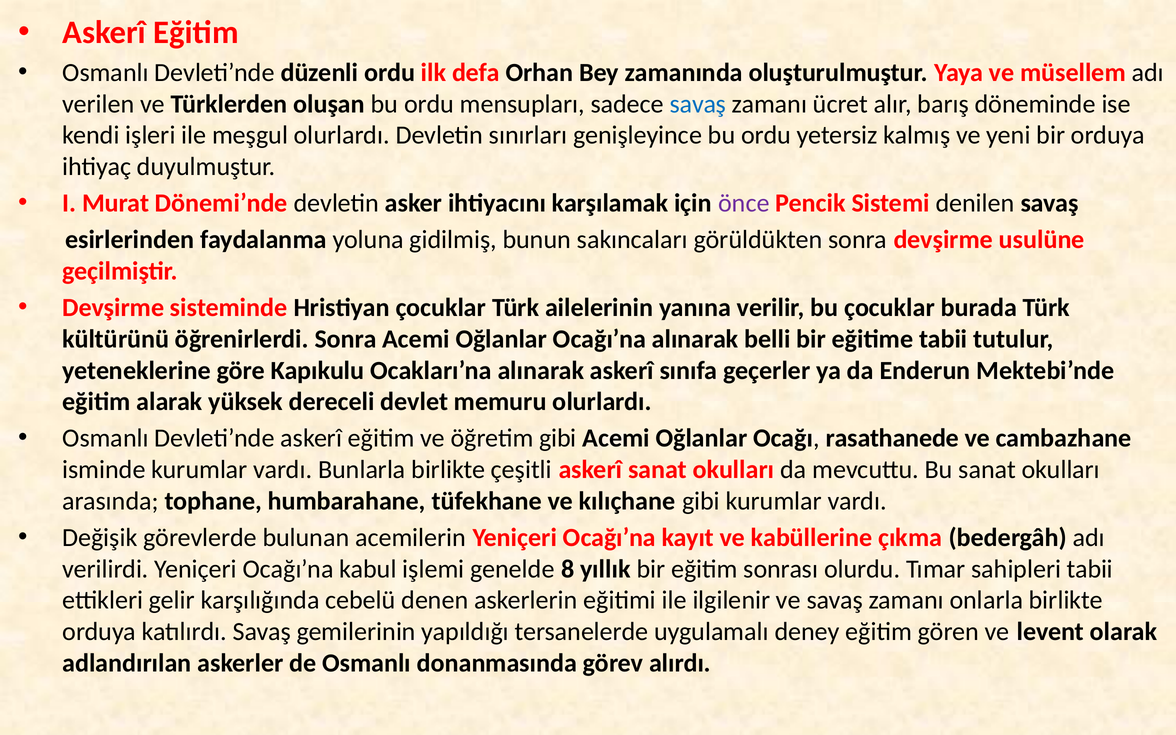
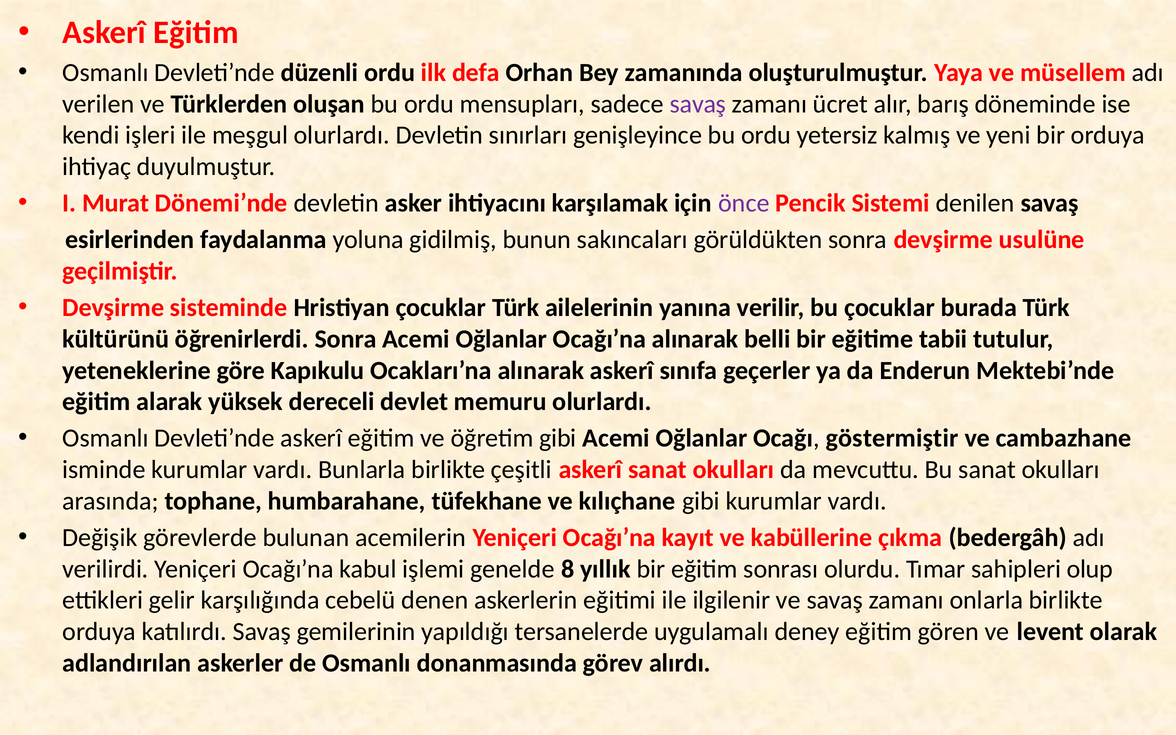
savaş colour: blue -> purple (698, 104)
rasathanede: rasathanede -> göstermiştir (892, 438)
sahipleri tabii: tabii -> olup (1090, 569)
